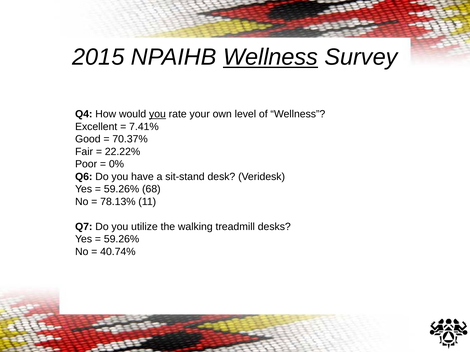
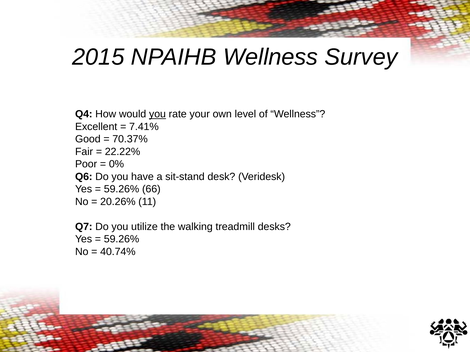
Wellness underline: present -> none (271, 57)
68: 68 -> 66 (151, 189)
78.13%: 78.13% -> 20.26% (118, 202)
